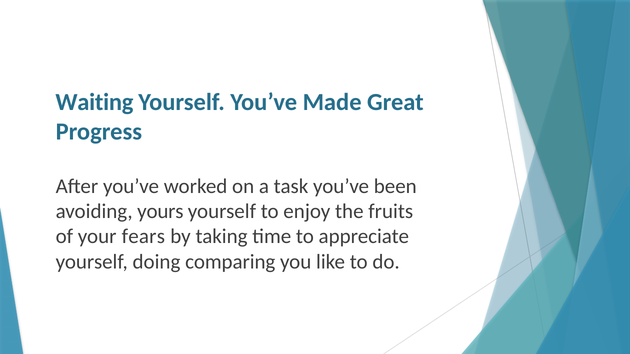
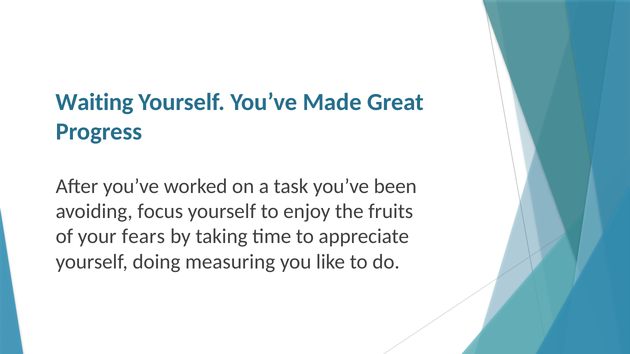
yours: yours -> focus (160, 212)
comparing: comparing -> measuring (230, 262)
